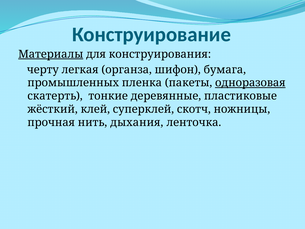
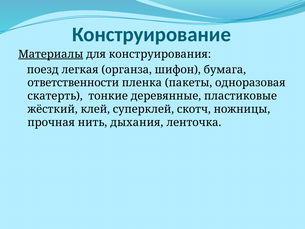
черту: черту -> поезд (43, 70)
промышленных: промышленных -> ответственности (73, 83)
одноразовая underline: present -> none (250, 83)
